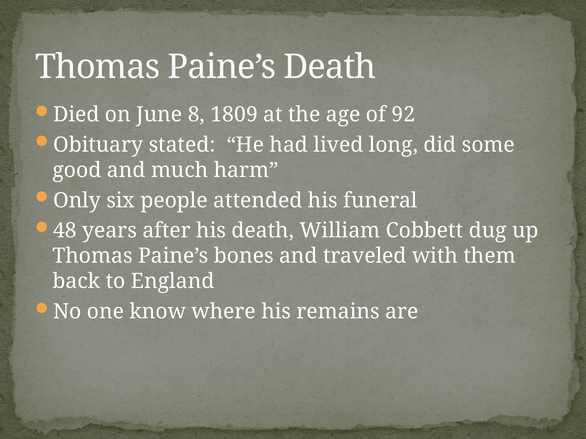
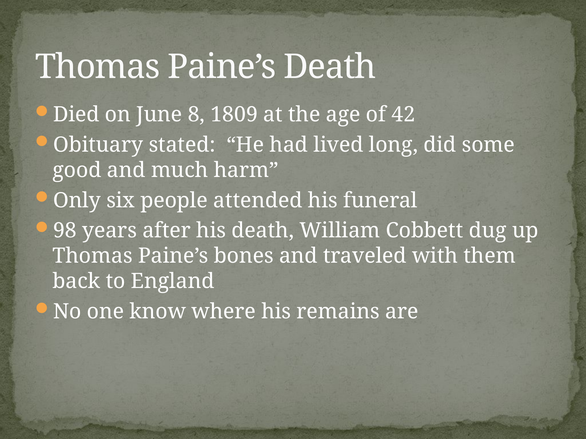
92: 92 -> 42 (403, 115)
48: 48 -> 98 (65, 231)
